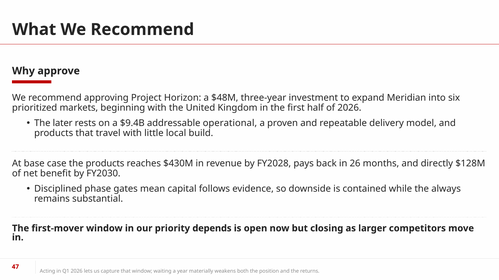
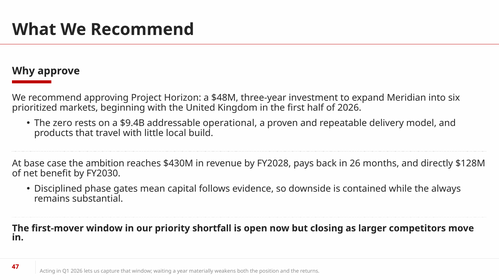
later: later -> zero (63, 123)
the products: products -> ambition (105, 164)
depends: depends -> shortfall (212, 229)
